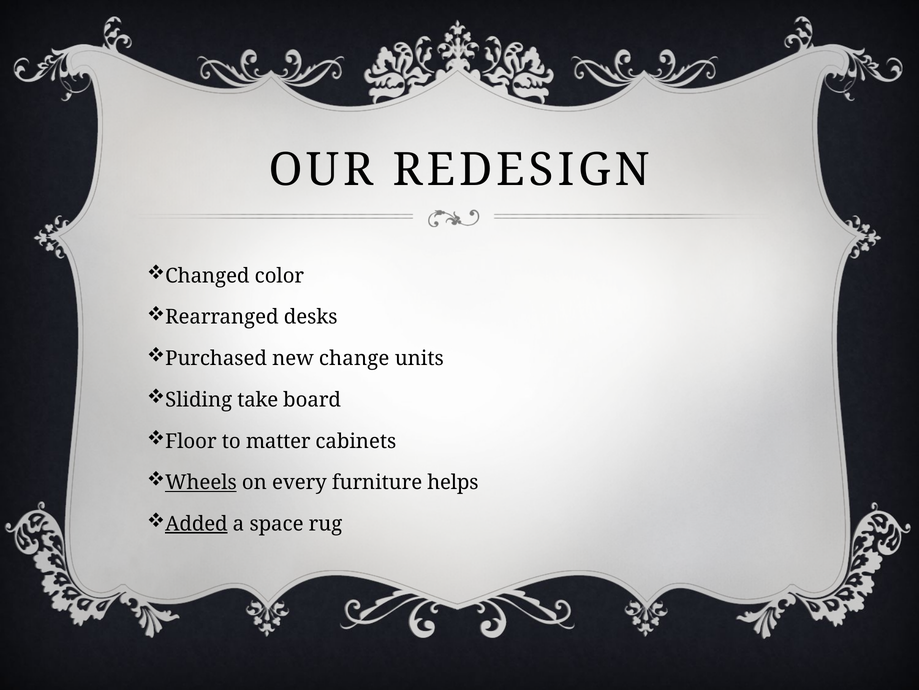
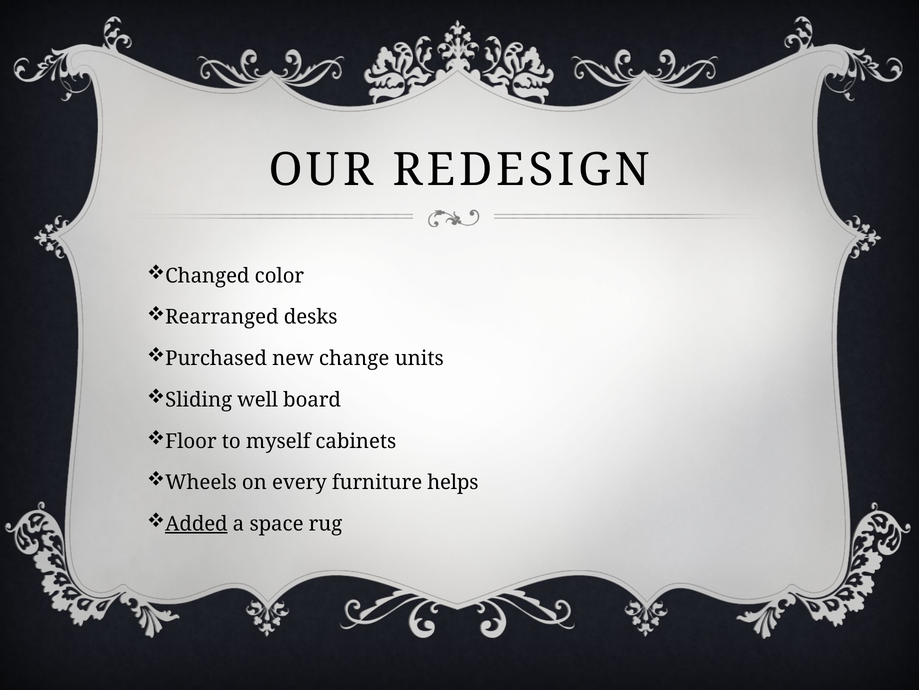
take: take -> well (258, 400)
matter: matter -> myself (278, 441)
Wheels underline: present -> none (201, 482)
